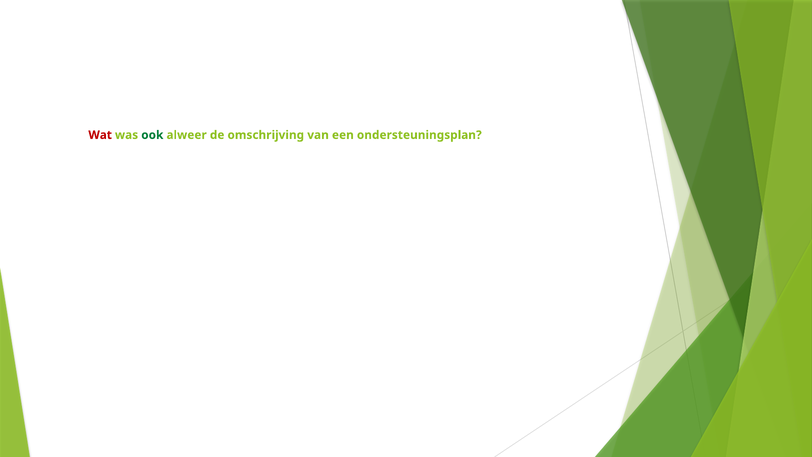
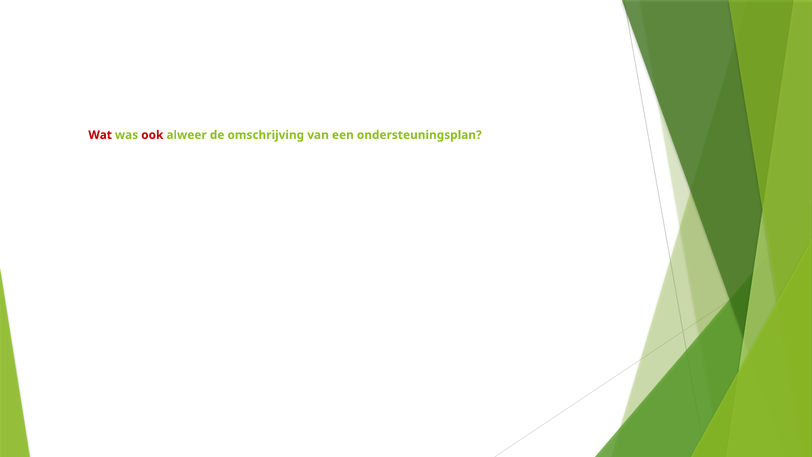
ook colour: green -> red (152, 135)
